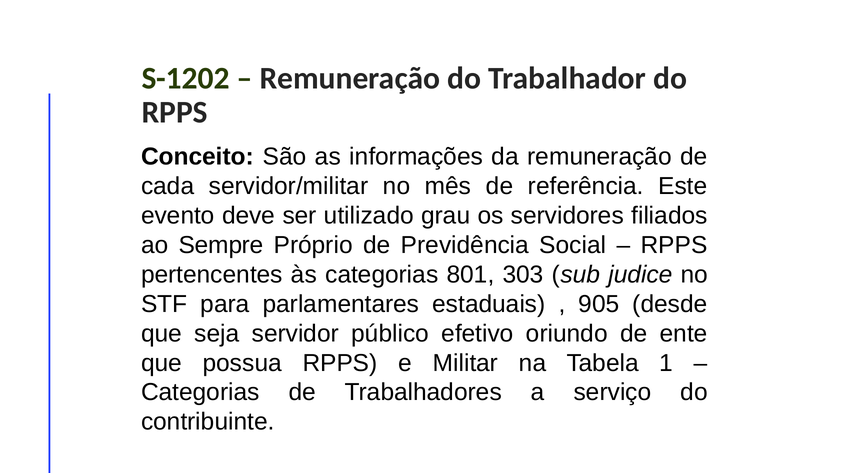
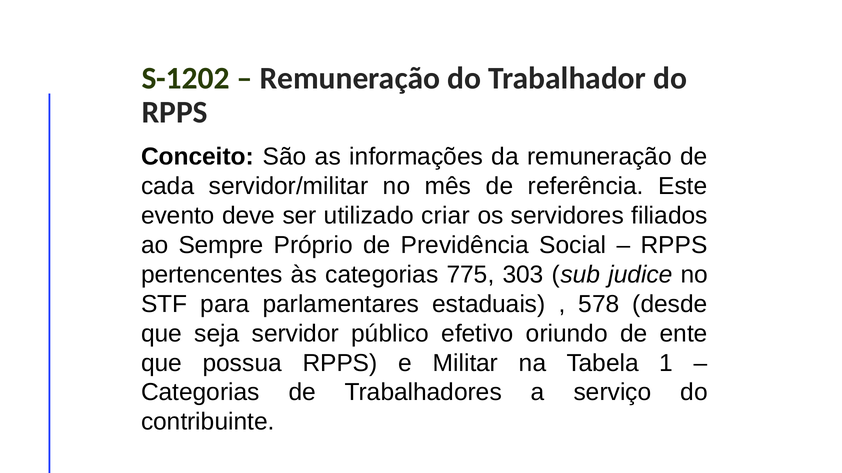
grau: grau -> criar (446, 216)
801: 801 -> 775 (471, 275)
905: 905 -> 578 (599, 304)
